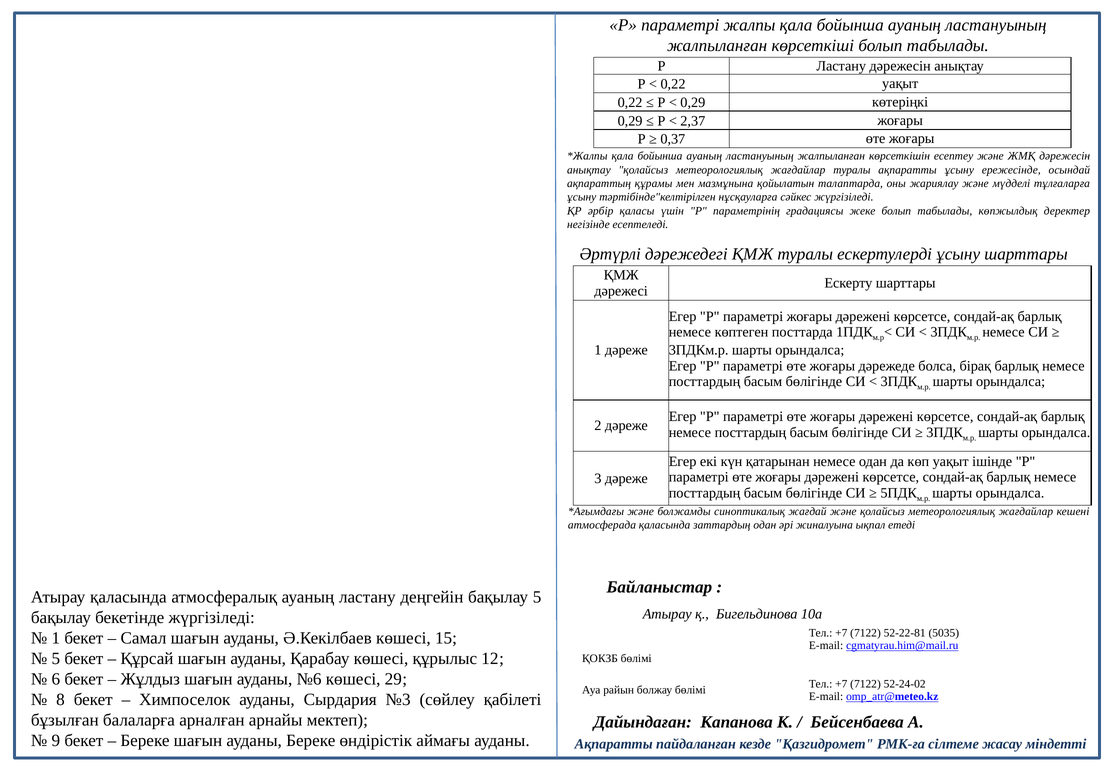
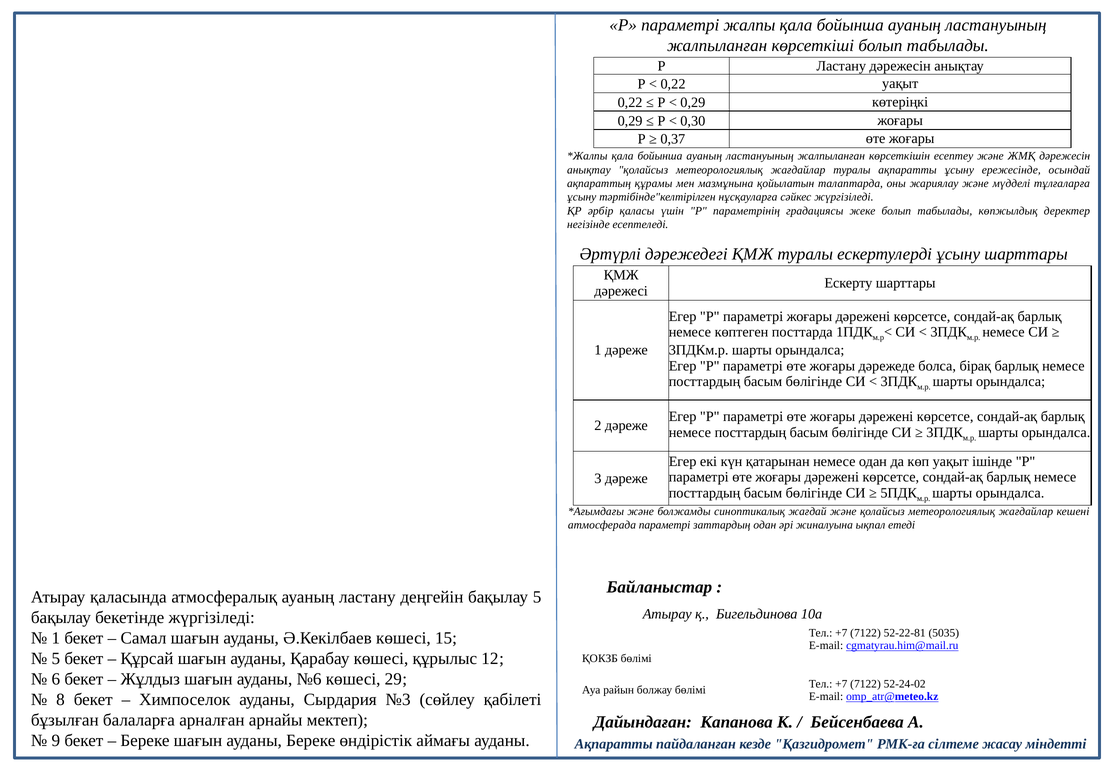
2,37: 2,37 -> 0,30 (693, 121)
атмосферада қаласында: қаласында -> параметрі (665, 525)
